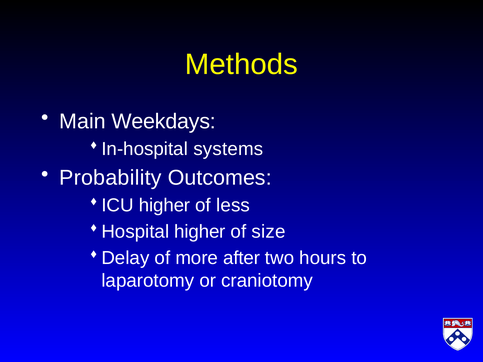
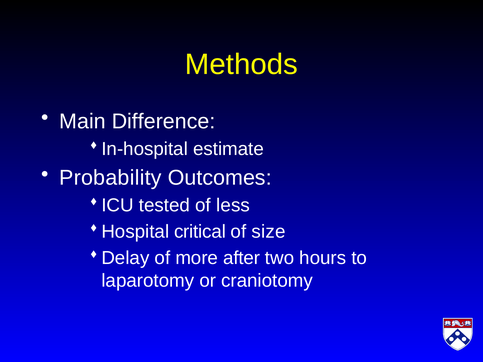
Weekdays: Weekdays -> Difference (164, 121)
systems: systems -> estimate (228, 149)
higher: higher -> tested (164, 206)
higher: higher -> critical (200, 232)
